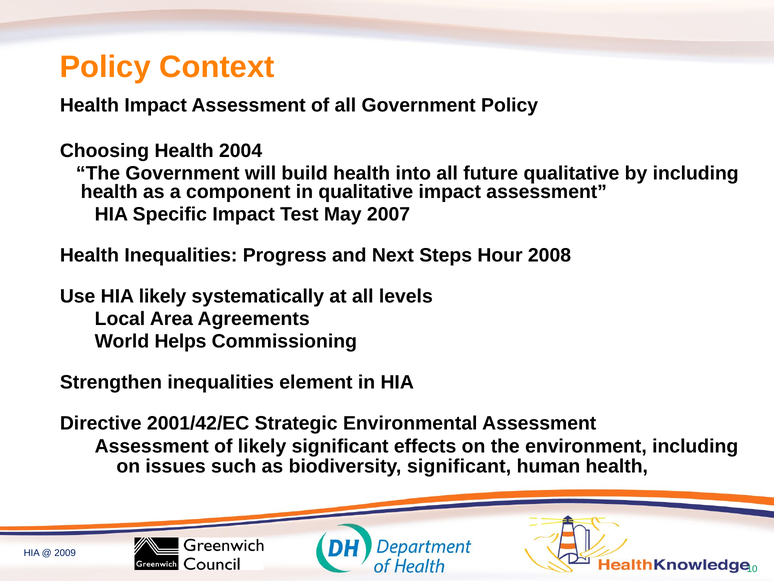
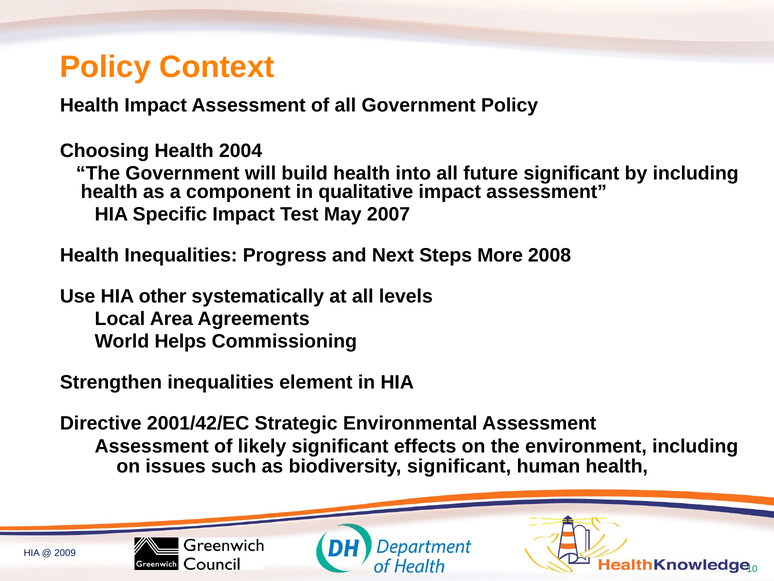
future qualitative: qualitative -> significant (571, 173)
Hour: Hour -> More (500, 255)
HIA likely: likely -> other (163, 296)
